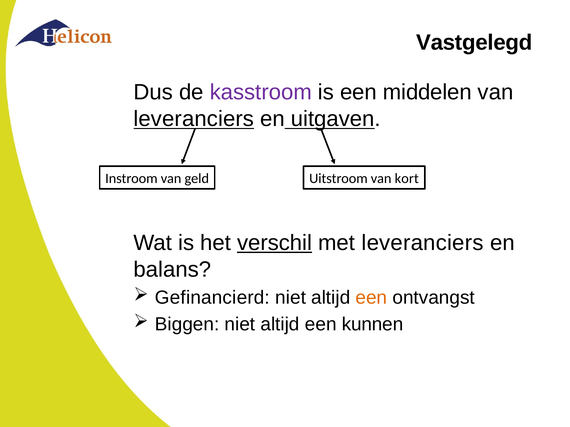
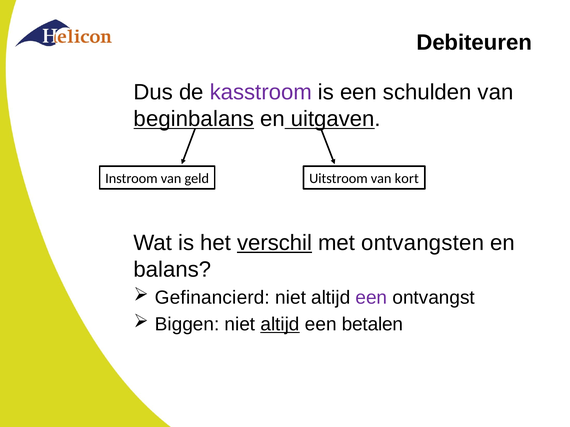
Vastgelegd: Vastgelegd -> Debiteuren (474, 42)
middelen: middelen -> schulden (427, 92)
leveranciers: leveranciers -> beginbalans (194, 119)
met leveranciers: leveranciers -> ontvangsten (423, 243)
een colour: orange -> purple (371, 298)
altijd underline: none -> present (280, 325)
kunnen: kunnen -> betalen (372, 325)
